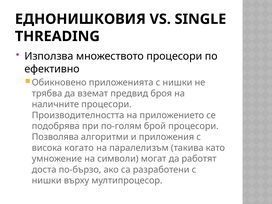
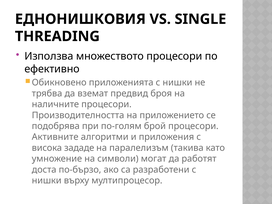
Позволява: Позволява -> Активните (55, 137)
когато: когато -> зададе (79, 148)
